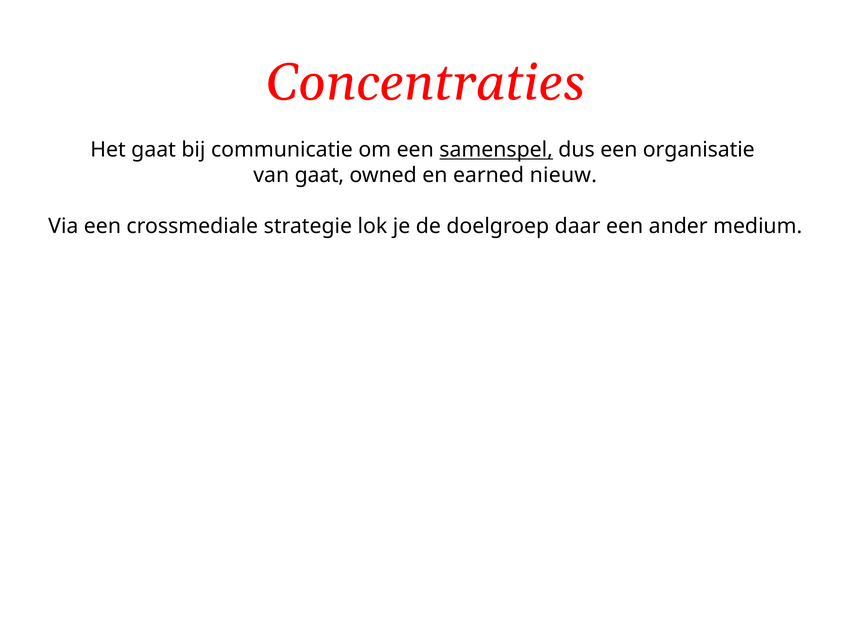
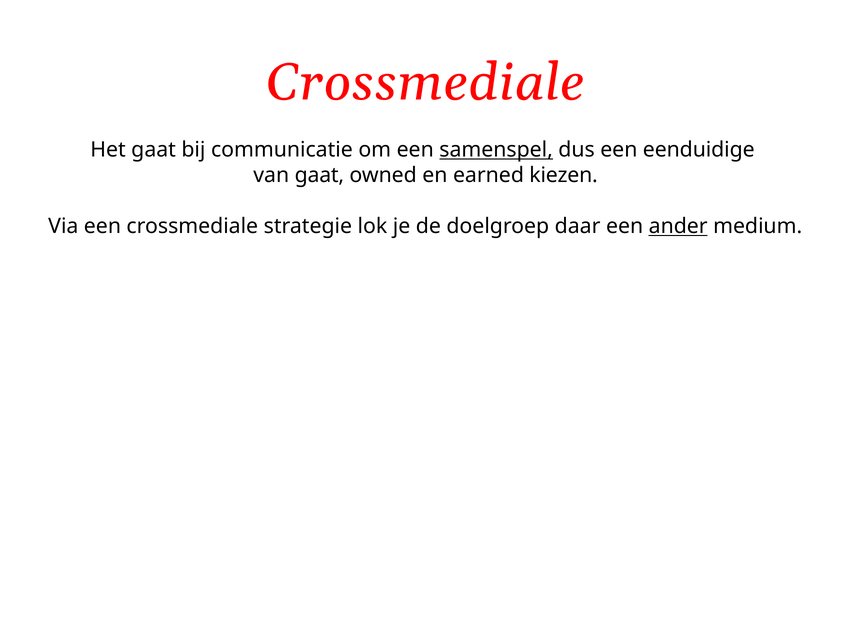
Concentraties: Concentraties -> Crossmediale (425, 82)
organisatie: organisatie -> eenduidige (699, 150)
nieuw: nieuw -> kiezen (564, 175)
ander underline: none -> present (678, 226)
